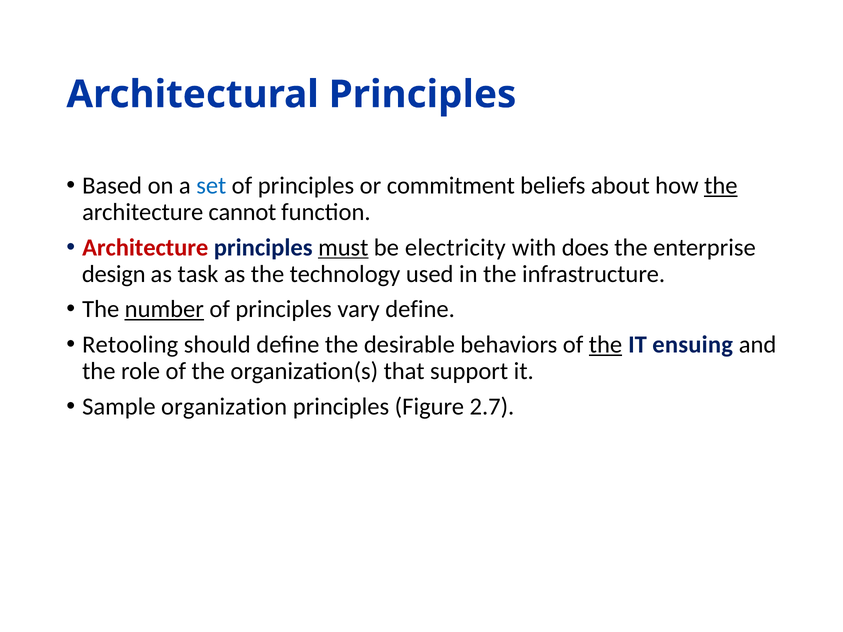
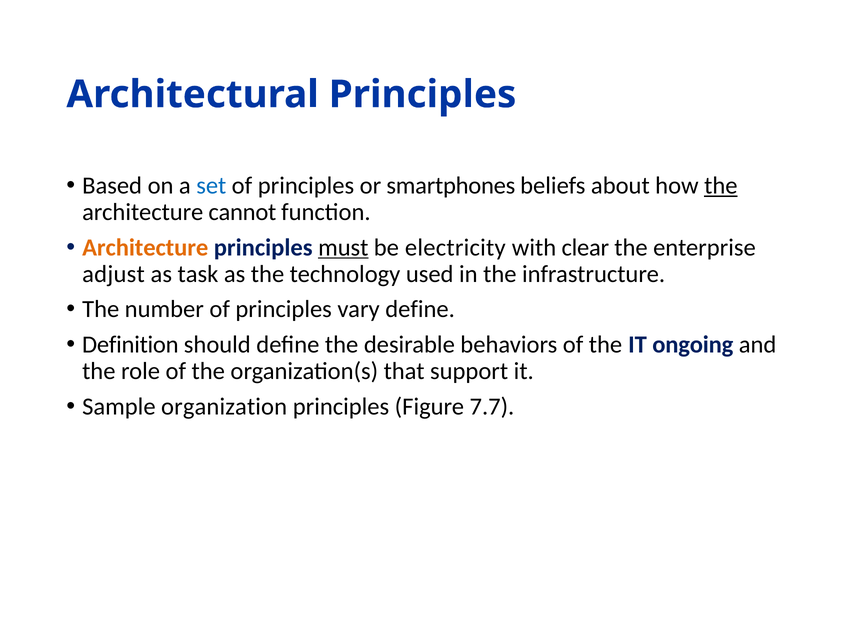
commitment: commitment -> smartphones (451, 186)
Architecture colour: red -> orange (145, 248)
does: does -> clear (585, 248)
design: design -> adjust (113, 274)
number underline: present -> none (164, 309)
Retooling: Retooling -> Definition (130, 345)
the underline: present -> none (605, 345)
ensuing: ensuing -> ongoing (693, 345)
2.7: 2.7 -> 7.7 (492, 407)
